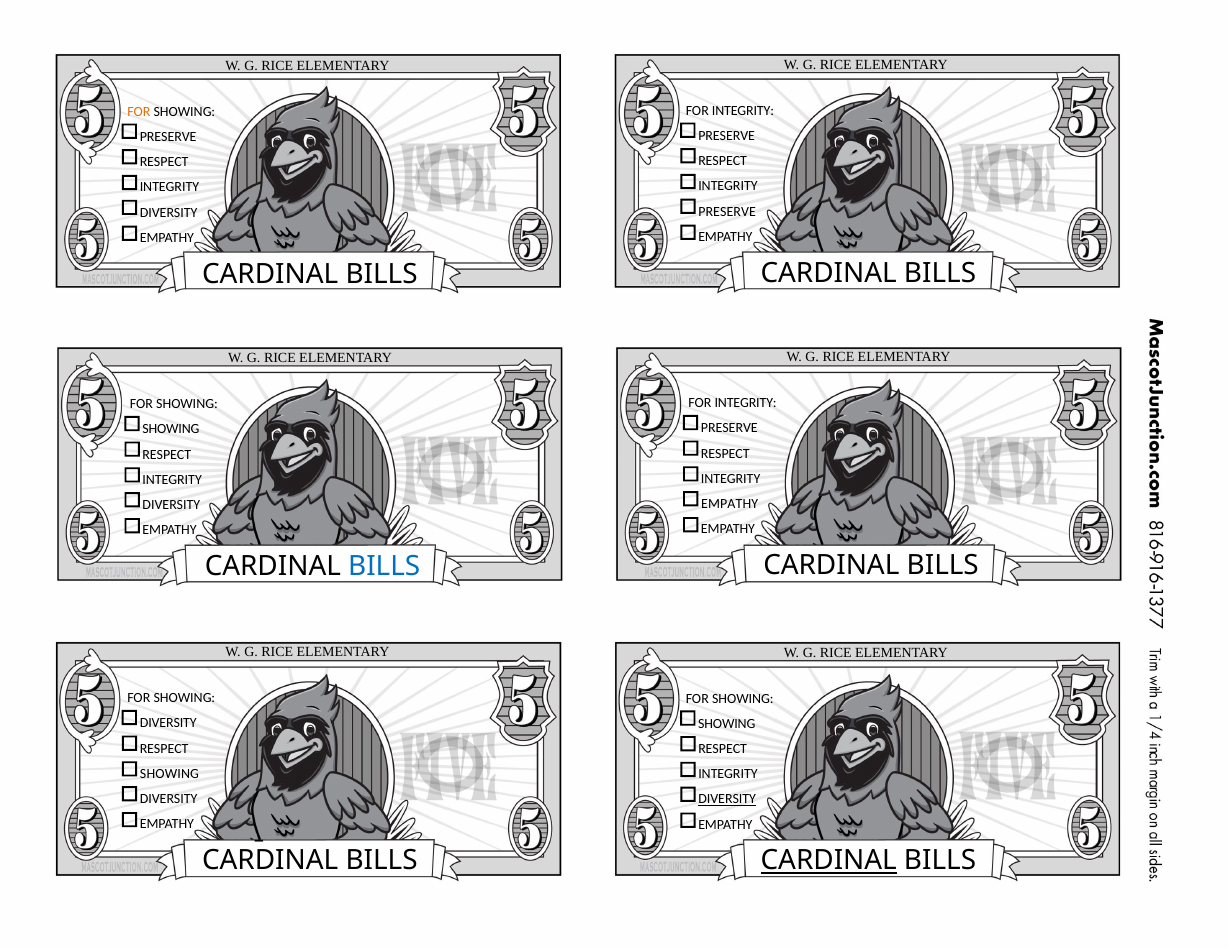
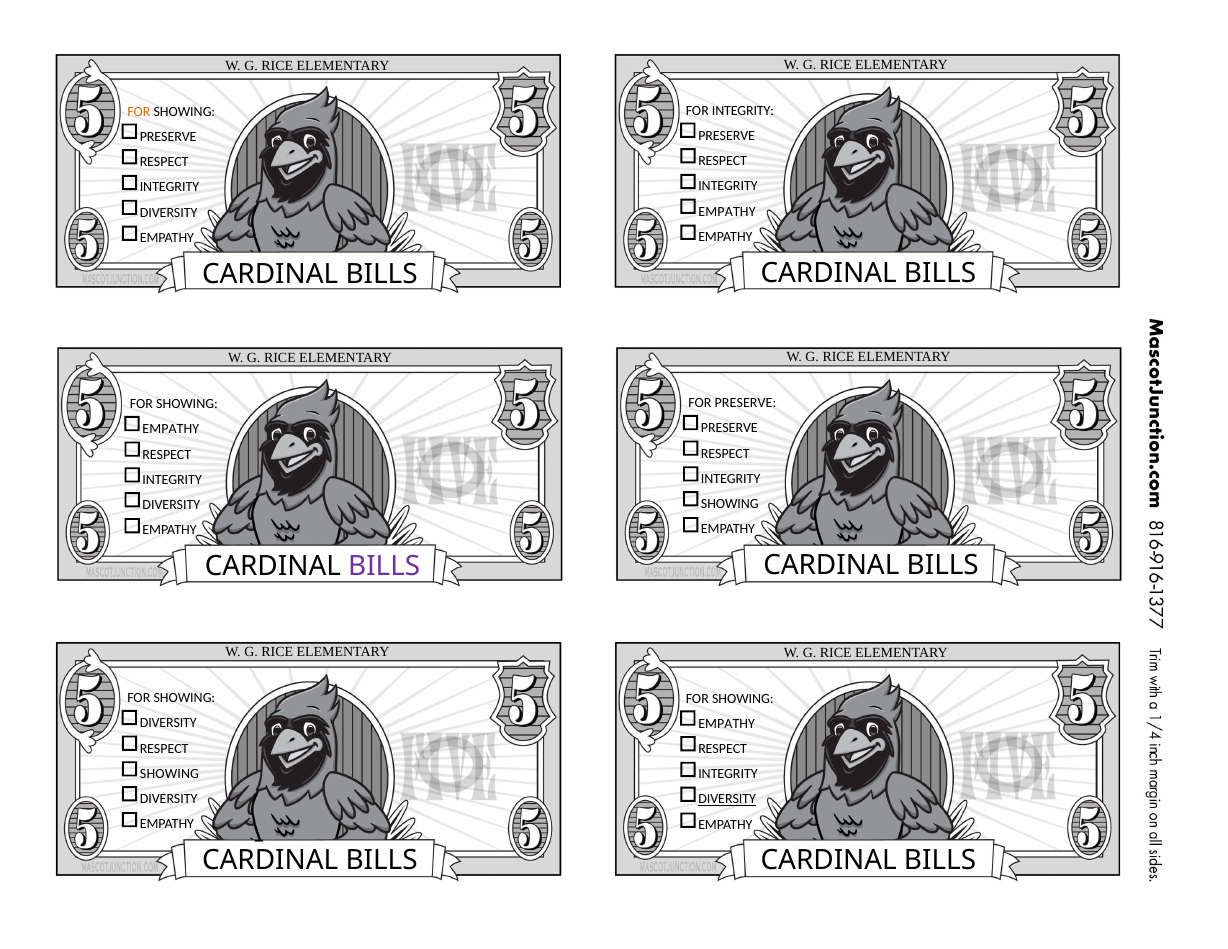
PRESERVE: PRESERVE -> EMPATHY (727, 211)
INTEGRITY: INTEGRITY -> PRESERVE (745, 403)
SHOWING: SHOWING -> EMPATHY (171, 429)
EMPATHY: EMPATHY -> SHOWING (730, 504)
BILLS colour: blue -> purple (384, 566)
SHOWING: SHOWING -> EMPATHY (727, 724)
CARDINAL underline: present -> none (829, 861)
